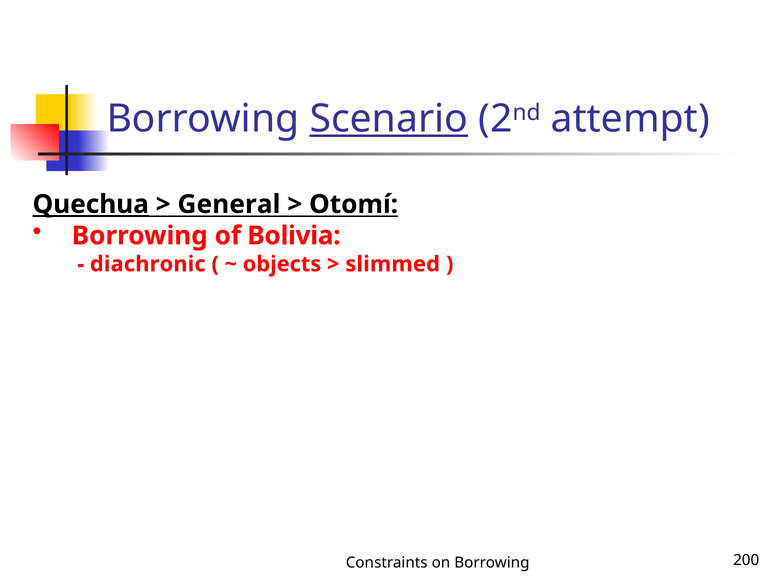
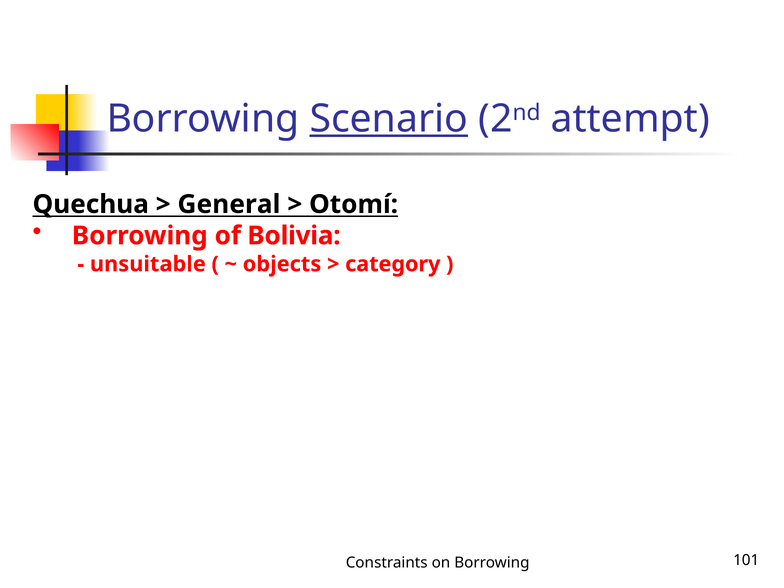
Quechua underline: present -> none (91, 204)
diachronic: diachronic -> unsuitable (148, 264)
slimmed: slimmed -> category (393, 264)
200: 200 -> 101 (746, 560)
